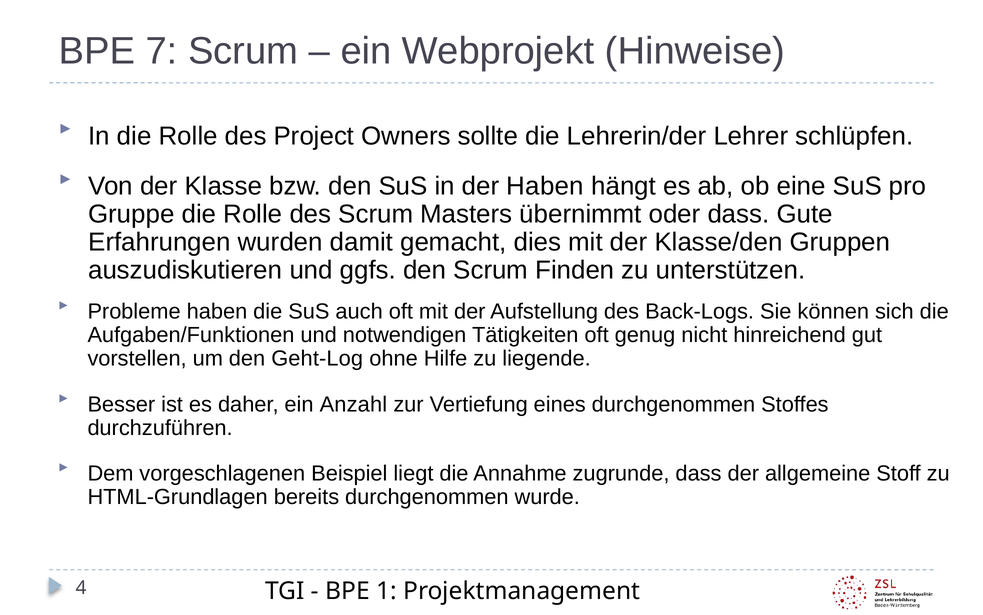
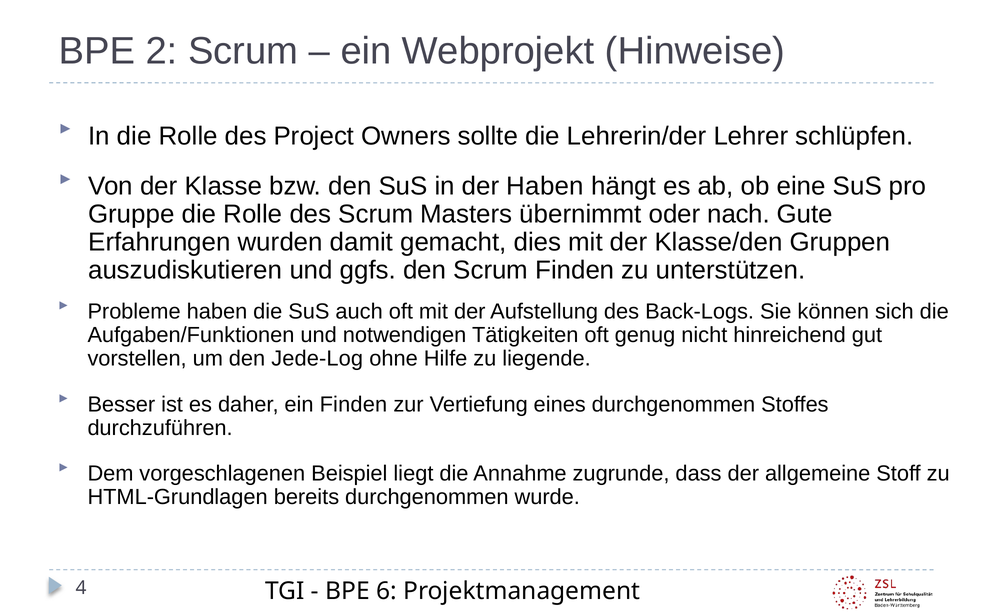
7: 7 -> 2 (162, 51)
oder dass: dass -> nach (739, 214)
Geht-Log: Geht-Log -> Jede-Log (317, 358)
ein Anzahl: Anzahl -> Finden (353, 404)
1: 1 -> 6 (386, 591)
